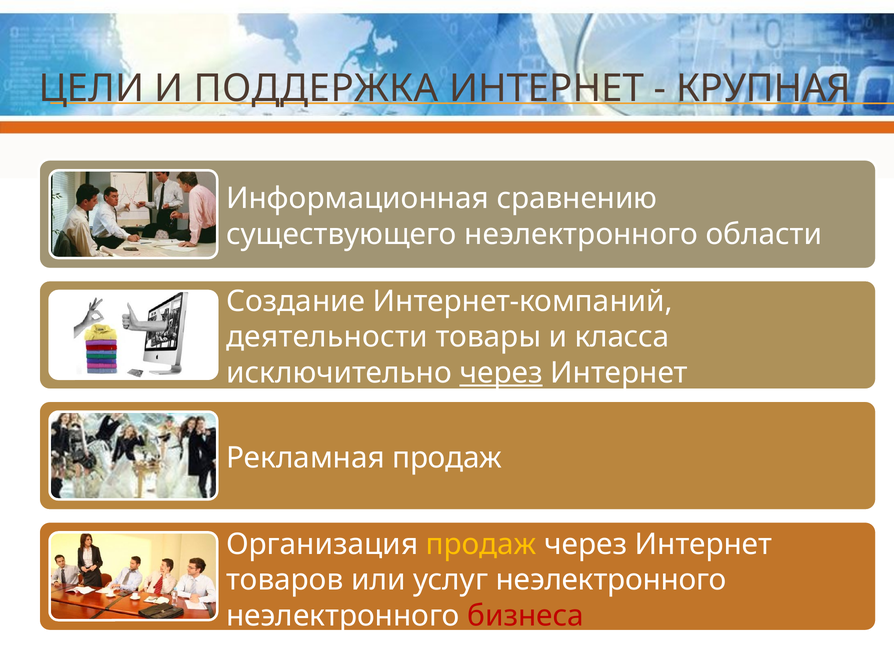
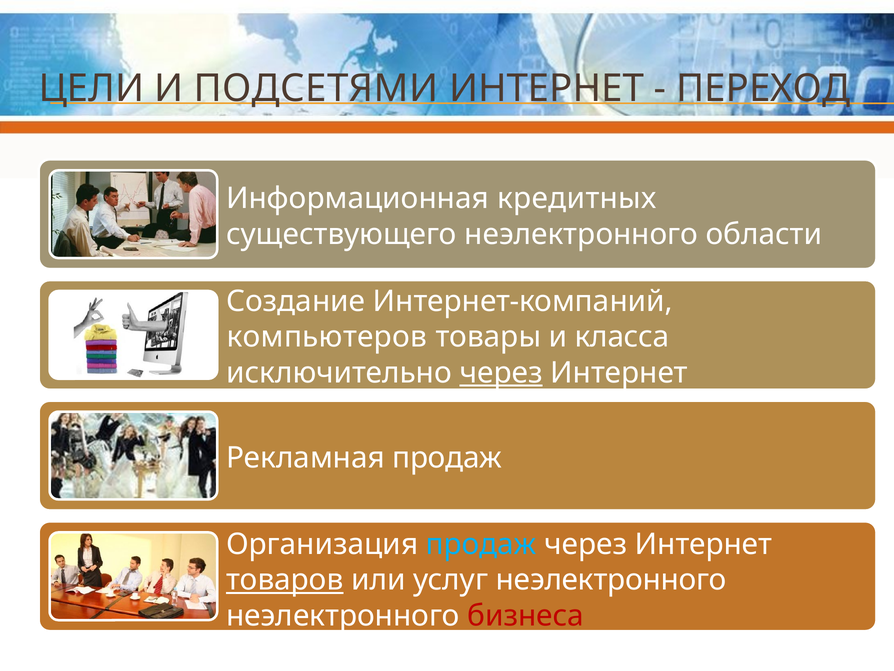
ПОДДЕРЖКА: ПОДДЕРЖКА -> ПОДСЕТЯМИ (316, 88)
КРУПНАЯ: КРУПНАЯ -> ПЕРЕХОД (763, 88)
сравнению: сравнению -> кредитных (577, 198)
деятельности: деятельности -> компьютеров (327, 337)
продаж colour: yellow -> light blue (481, 544)
товаров underline: none -> present (285, 580)
